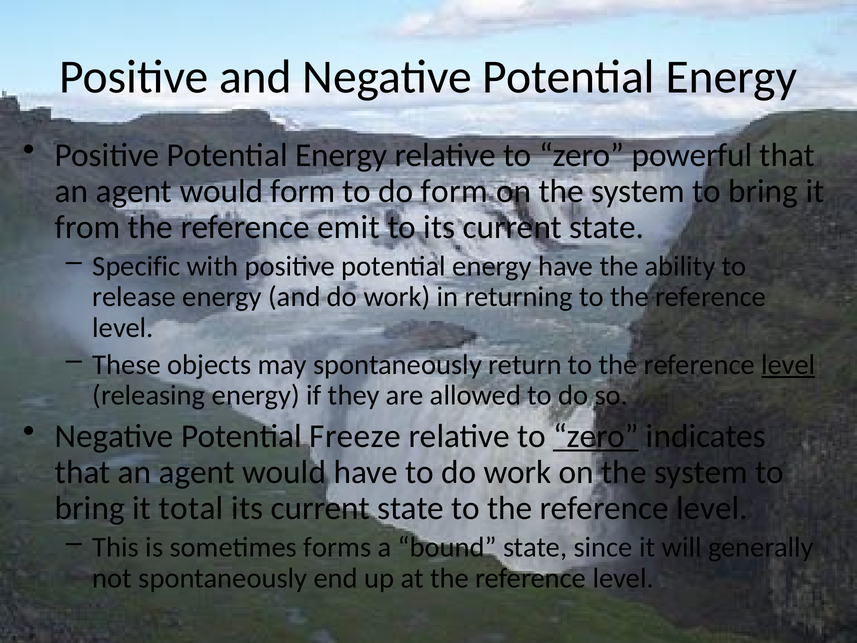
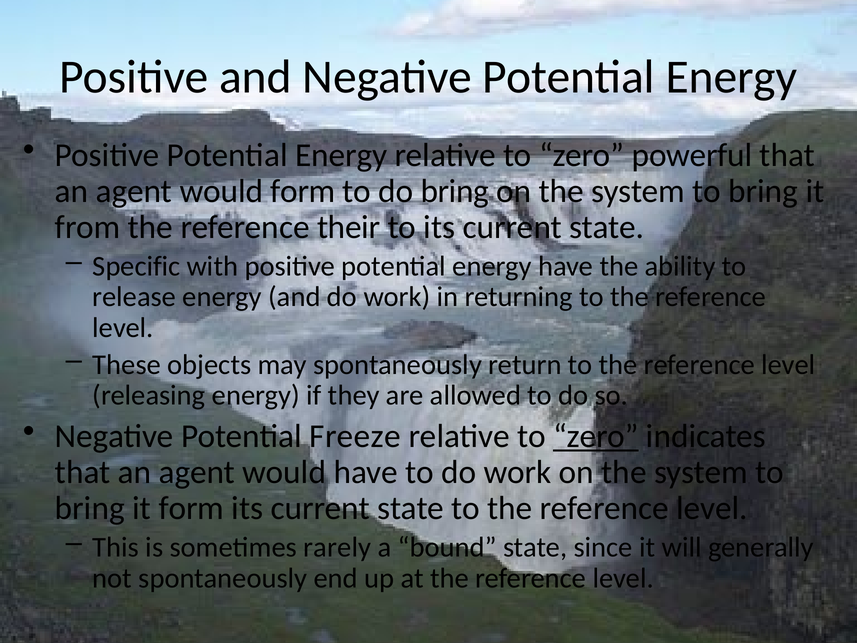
do form: form -> bring (455, 191)
emit: emit -> their (349, 227)
level underline: present -> none (788, 365)
it total: total -> form (191, 508)
forms: forms -> rarely (337, 547)
